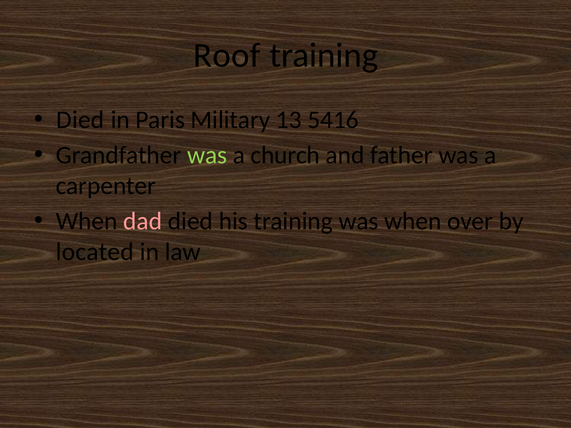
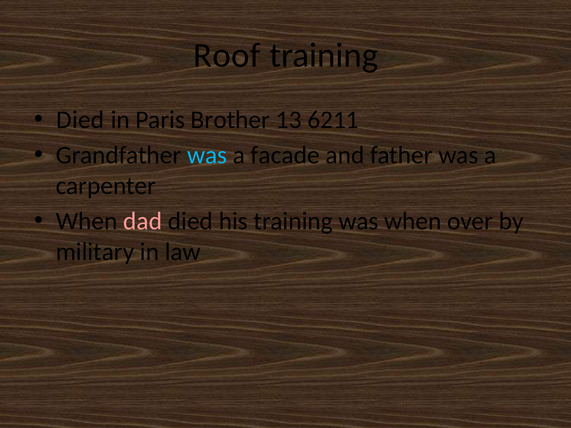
Military: Military -> Brother (230, 120)
5416: 5416 -> 6211 (333, 120)
was colour: light green -> light blue (207, 155)
church: church -> facade (285, 155)
located: located -> military (95, 252)
